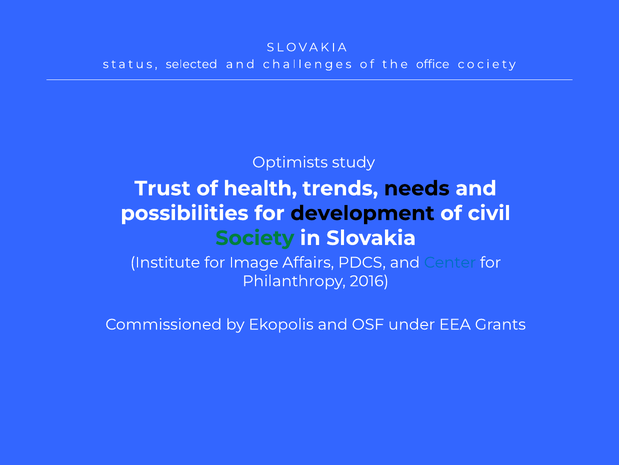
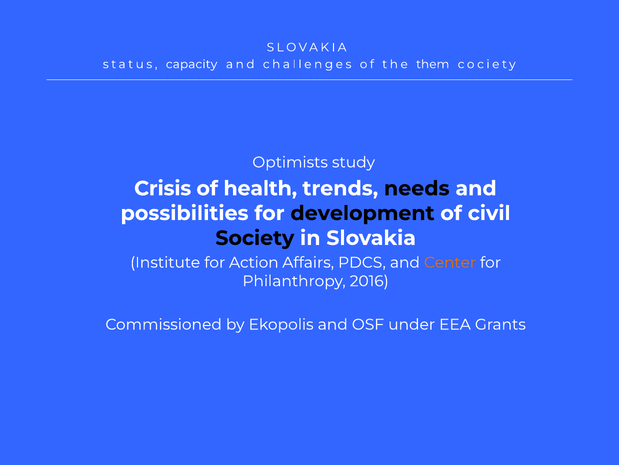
selected: selected -> capacity (192, 64)
office: office -> them (433, 64)
Trust: Trust -> Crisis (163, 188)
Society colour: green -> black (255, 238)
Image: Image -> Action (254, 262)
Center colour: blue -> orange (450, 262)
